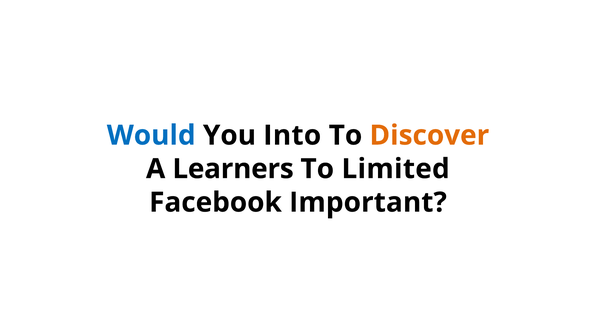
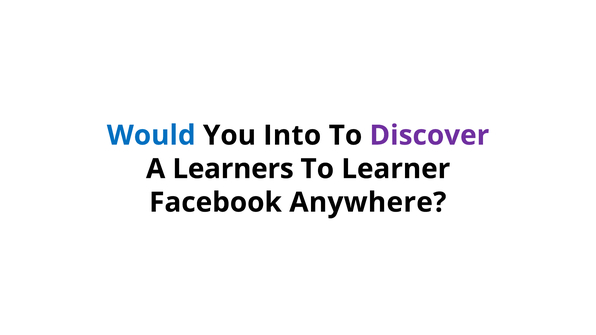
Discover colour: orange -> purple (429, 135)
Limited: Limited -> Learner (396, 169)
Important: Important -> Anywhere (368, 203)
